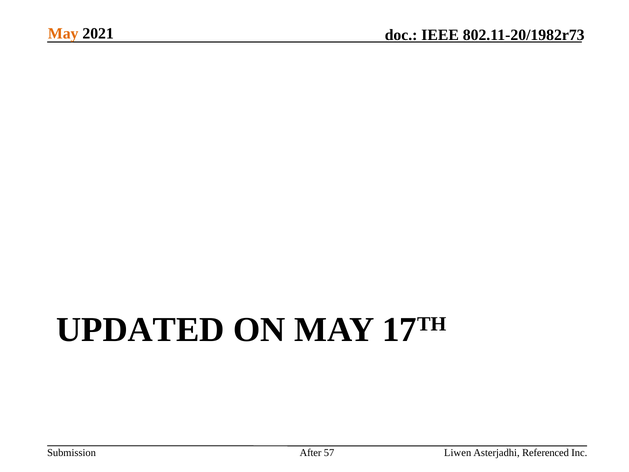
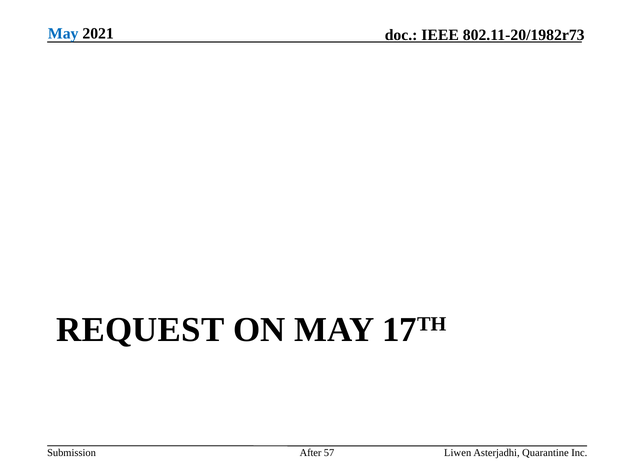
May colour: orange -> blue (63, 33)
UPDATED: UPDATED -> REQUEST (140, 330)
Referenced: Referenced -> Quarantine (545, 452)
